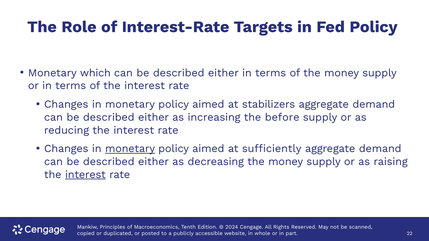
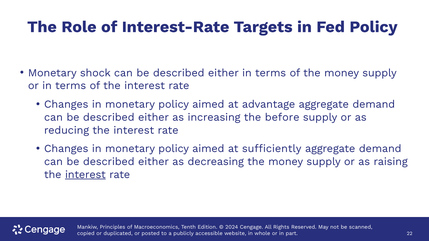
which: which -> shock (95, 73)
stabilizers: stabilizers -> advantage (269, 105)
monetary underline: present -> none (130, 149)
